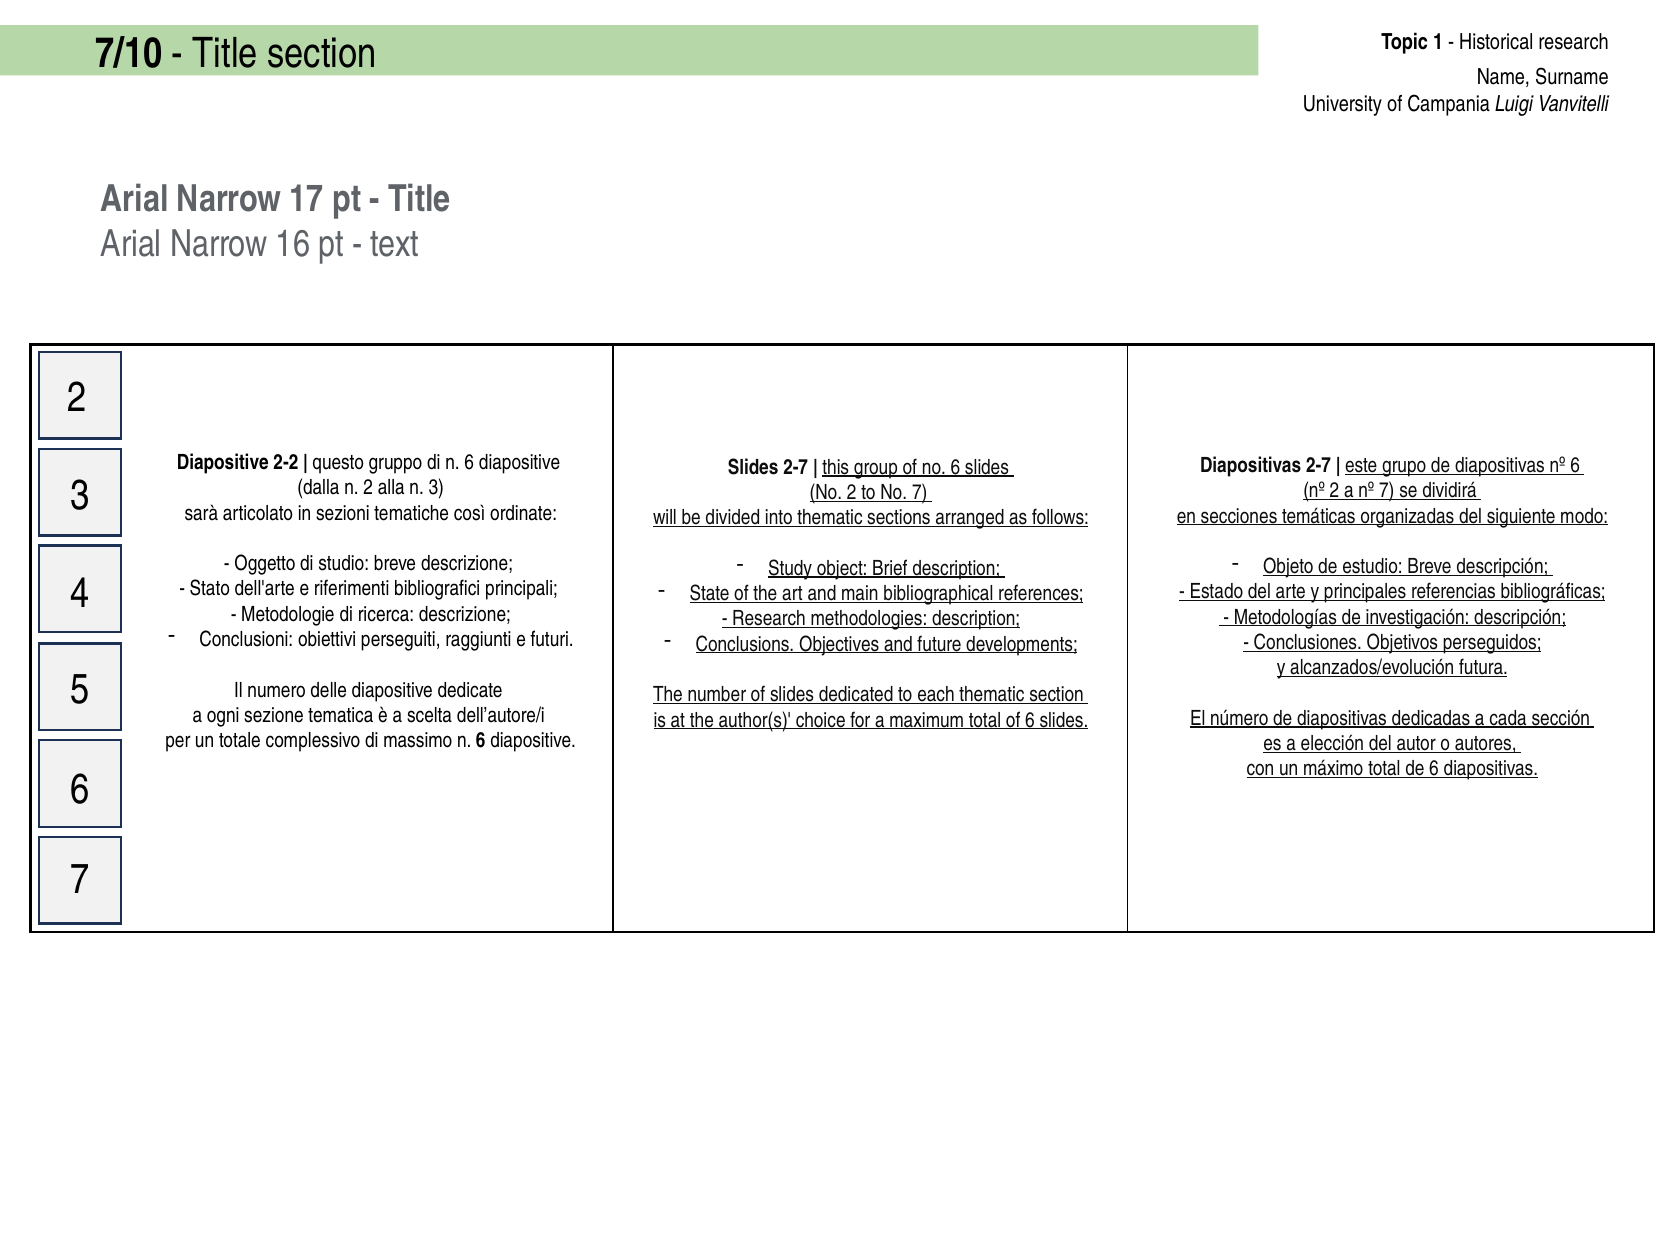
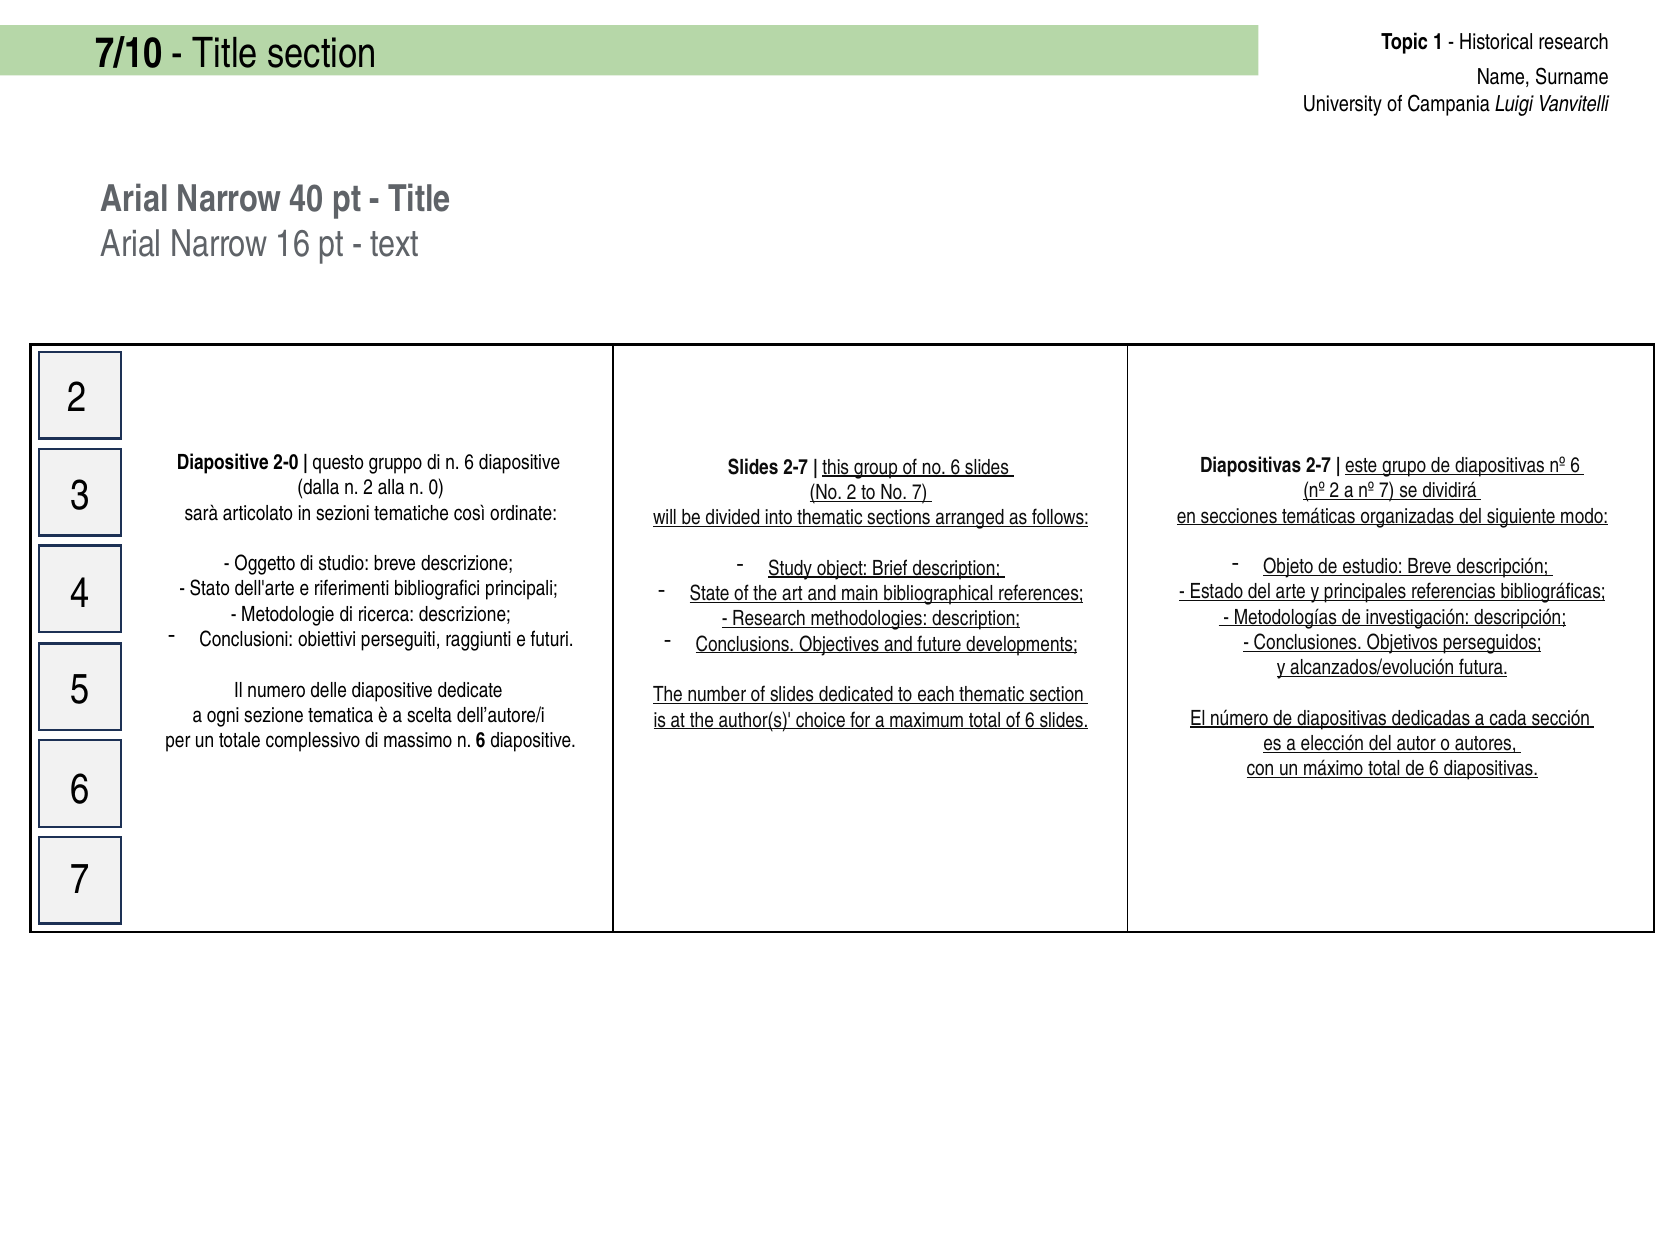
17: 17 -> 40 (307, 199)
2-2: 2-2 -> 2-0 (286, 463)
n 3: 3 -> 0 (436, 488)
